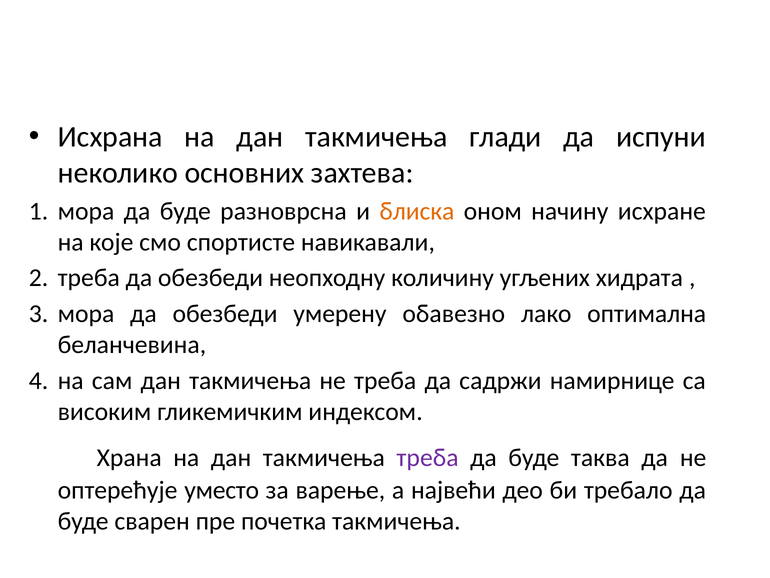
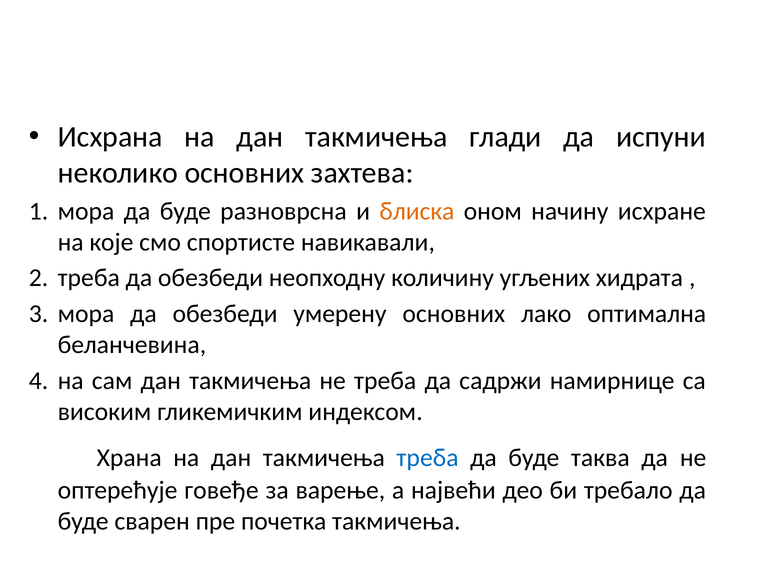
умерену обавезно: обавезно -> основних (454, 314)
треба colour: purple -> blue (428, 457)
уместо: уместо -> говеђе (222, 490)
